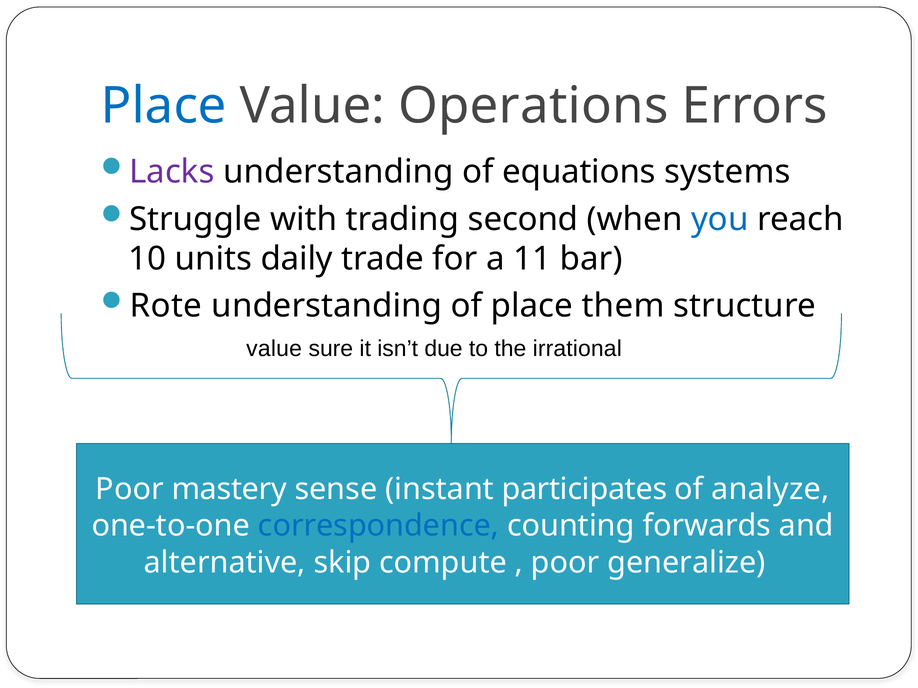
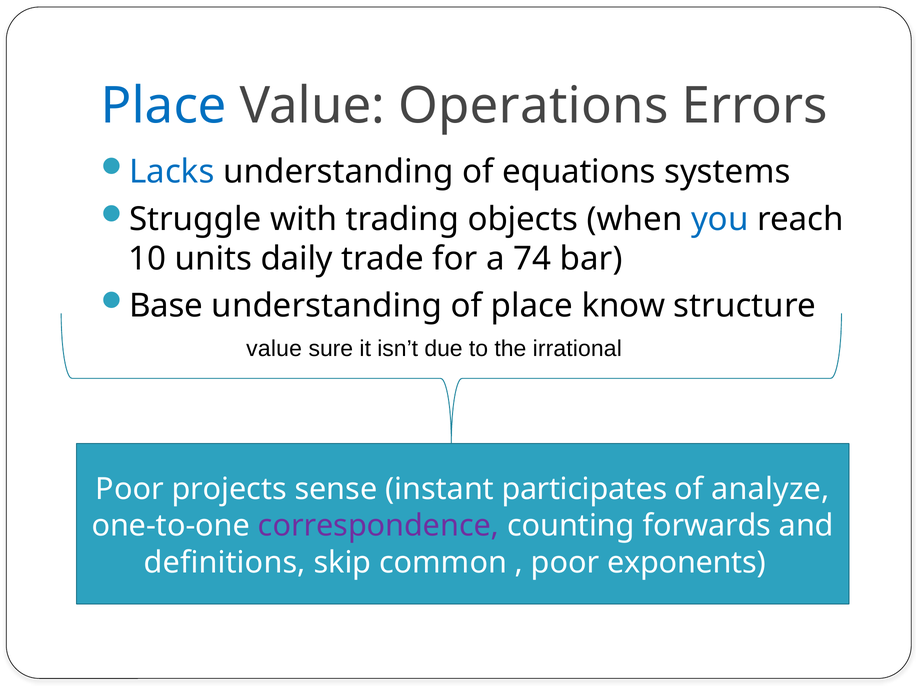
Lacks colour: purple -> blue (172, 172)
second: second -> objects (523, 219)
11: 11 -> 74 (532, 259)
Rote: Rote -> Base (166, 306)
them: them -> know (623, 306)
mastery: mastery -> projects (229, 489)
correspondence colour: blue -> purple (379, 526)
alternative: alternative -> definitions (225, 563)
compute: compute -> common (443, 563)
generalize: generalize -> exponents (687, 563)
